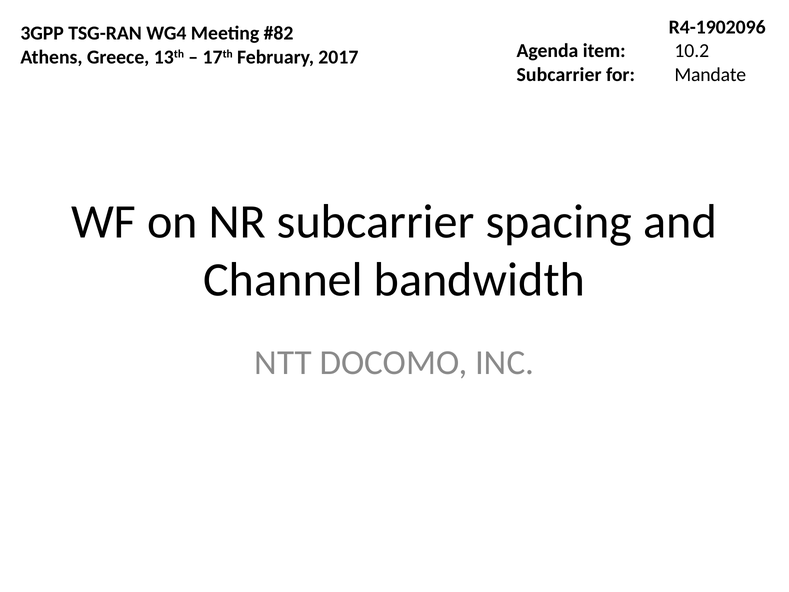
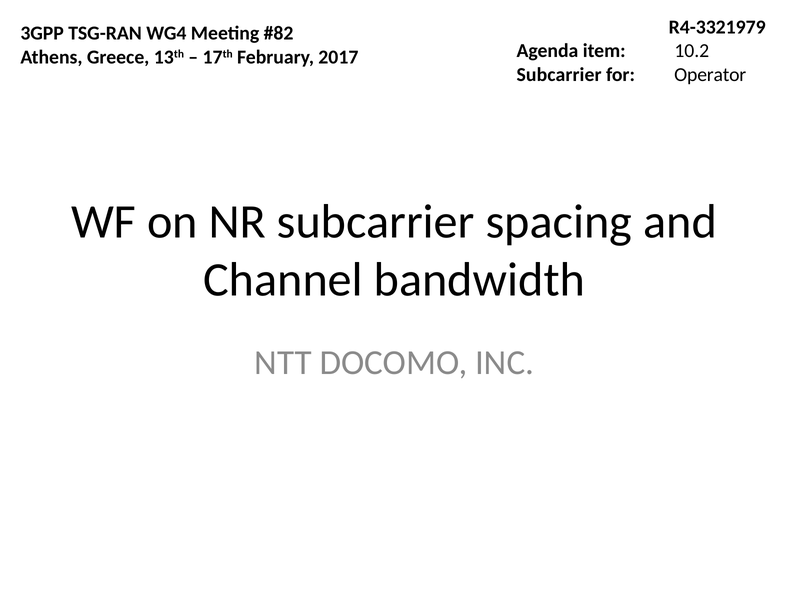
R4-1902096: R4-1902096 -> R4-3321979 (717, 27)
Mandate: Mandate -> Operator (710, 74)
